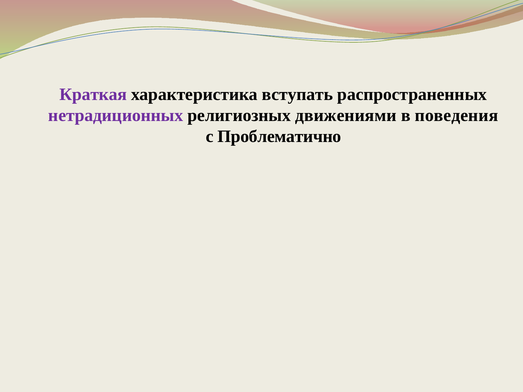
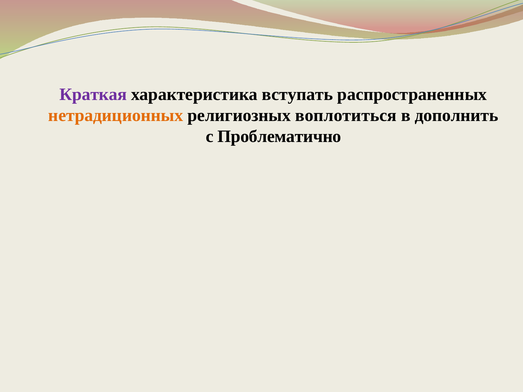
нетрадиционных colour: purple -> orange (116, 116)
движениями: движениями -> воплотиться (346, 116)
поведения: поведения -> дополнить (457, 116)
